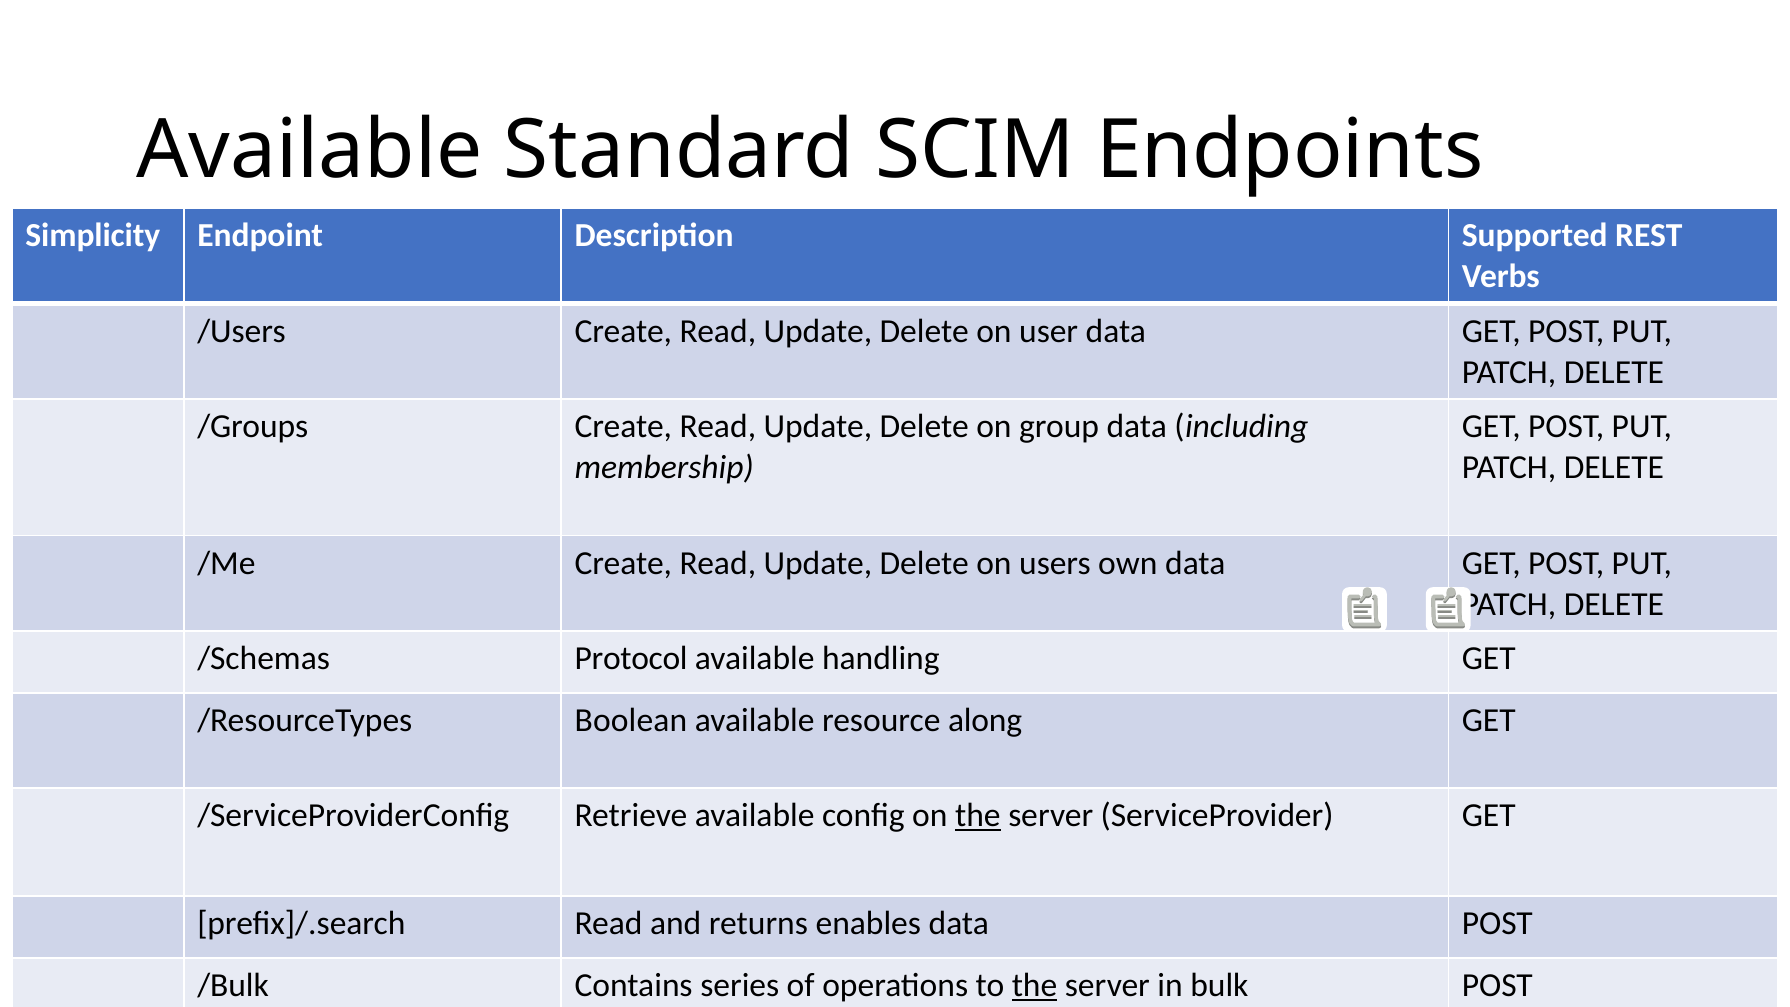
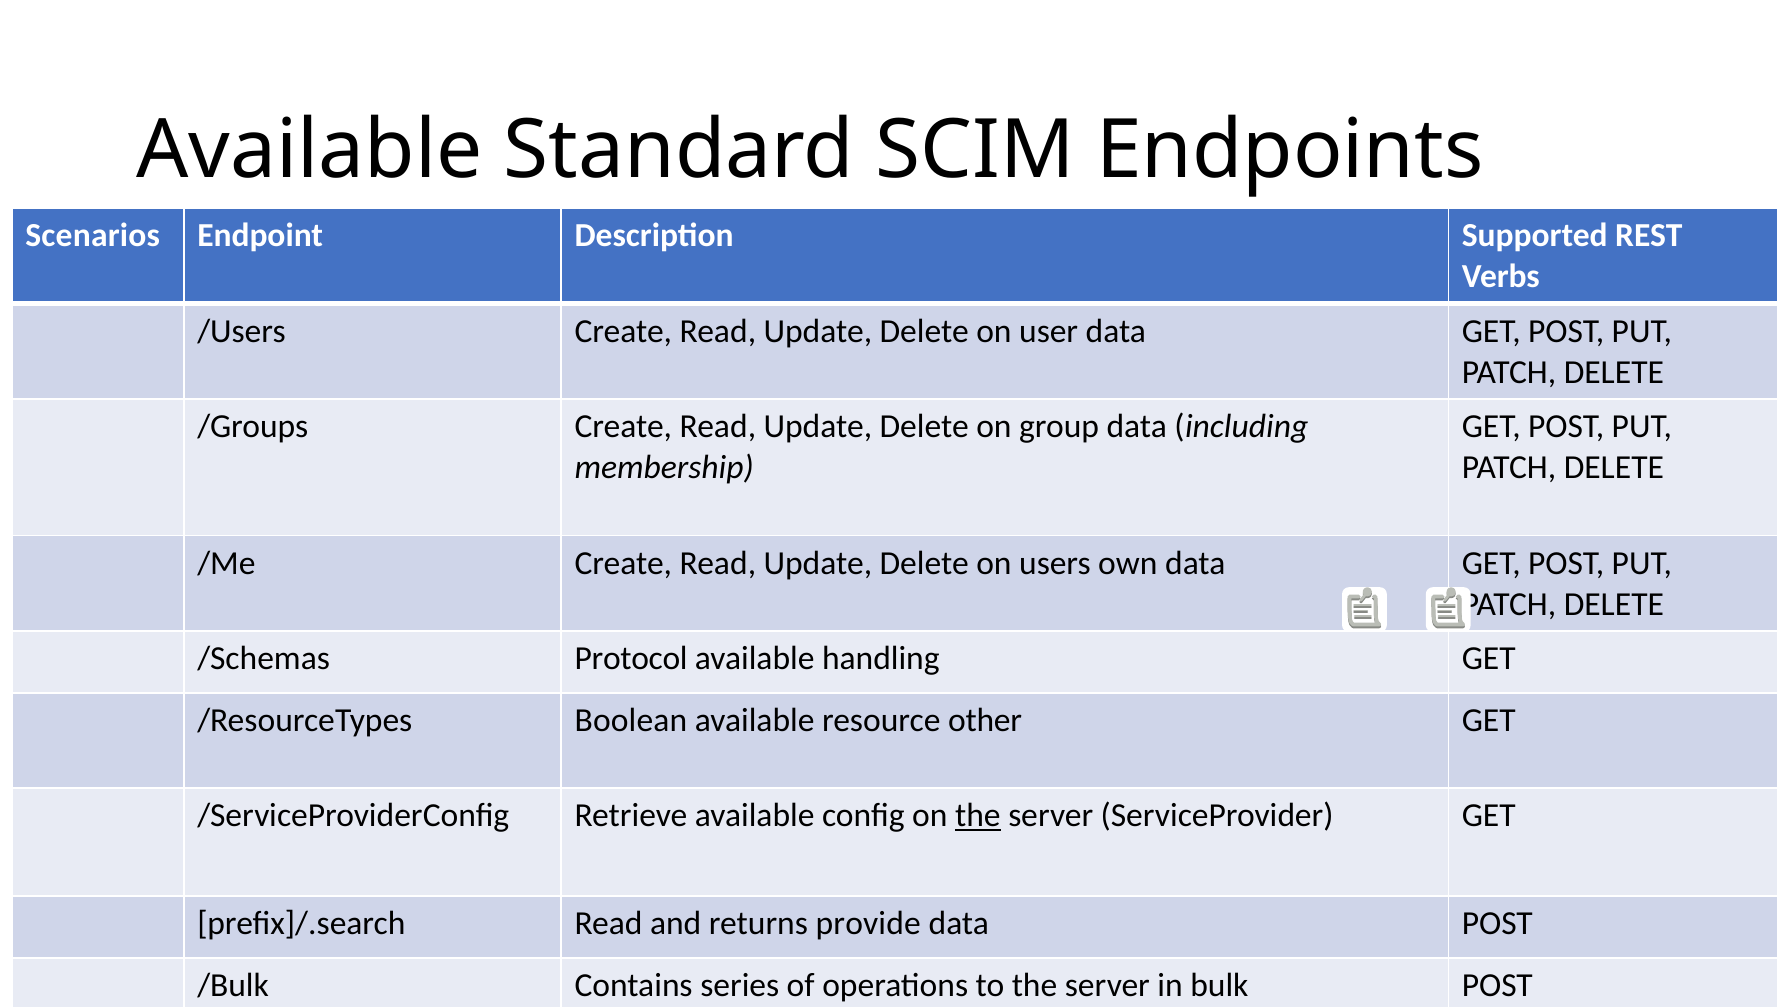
Simplicity: Simplicity -> Scenarios (93, 236)
along: along -> other (985, 720)
enables: enables -> provide (868, 924)
the underline: present -> none (1035, 986)
